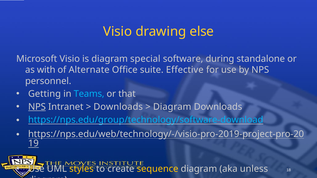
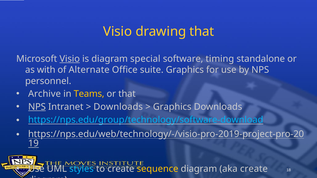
drawing else: else -> that (202, 32)
Visio underline: none -> present (70, 59)
during: during -> timing (220, 59)
suite Effective: Effective -> Graphics (185, 70)
Getting: Getting -> Archive (44, 94)
Teams colour: light blue -> yellow (89, 94)
Diagram: Diagram -> Graphics (172, 107)
styles colour: yellow -> light blue (81, 169)
aka unless: unless -> create (254, 169)
